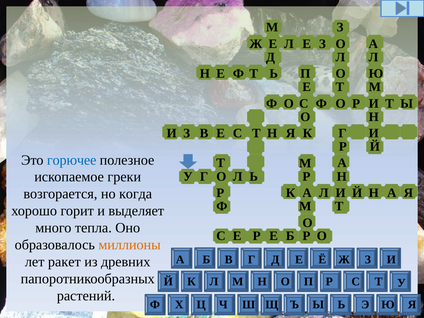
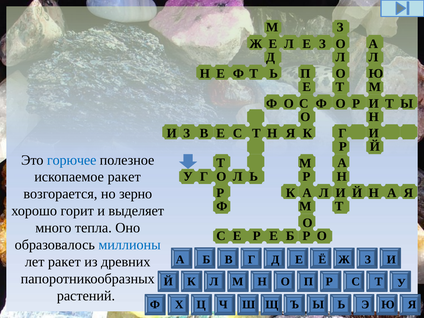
ископаемое греки: греки -> ракет (124, 177)
когда: когда -> зерно (136, 194)
миллионы colour: orange -> blue (130, 245)
